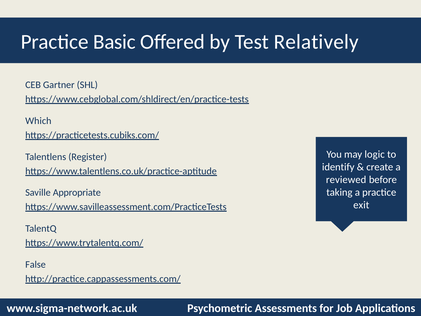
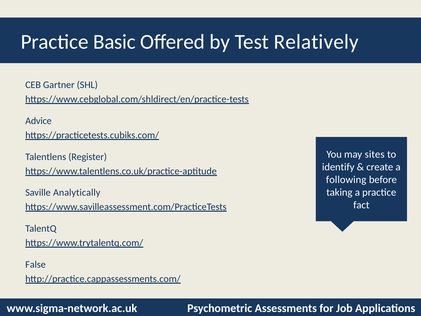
Which: Which -> Advice (38, 121)
logic: logic -> sites (375, 154)
reviewed: reviewed -> following (346, 180)
Appropriate: Appropriate -> Analytically (77, 192)
exit: exit -> fact (361, 205)
